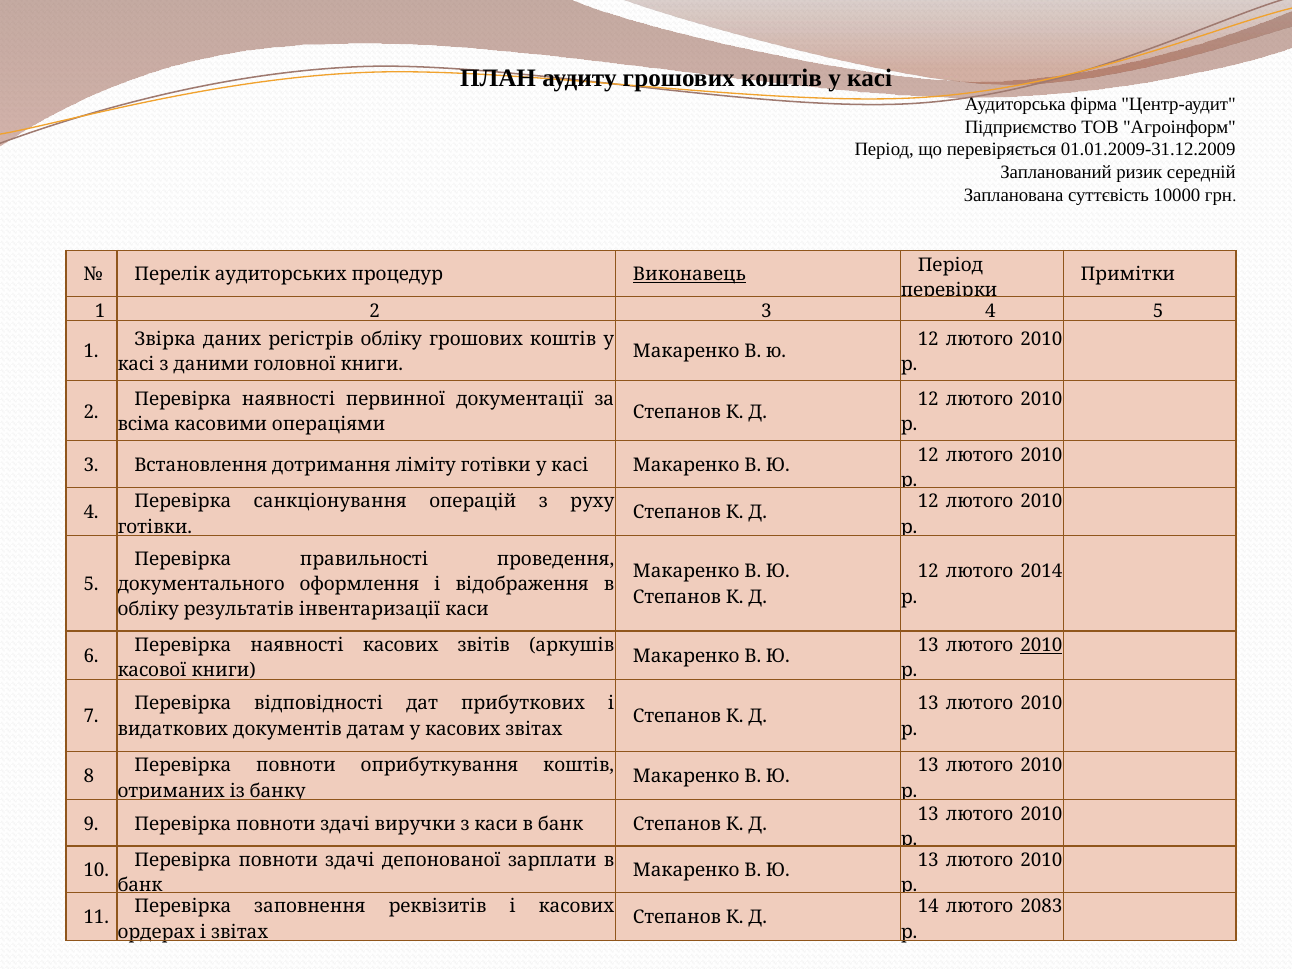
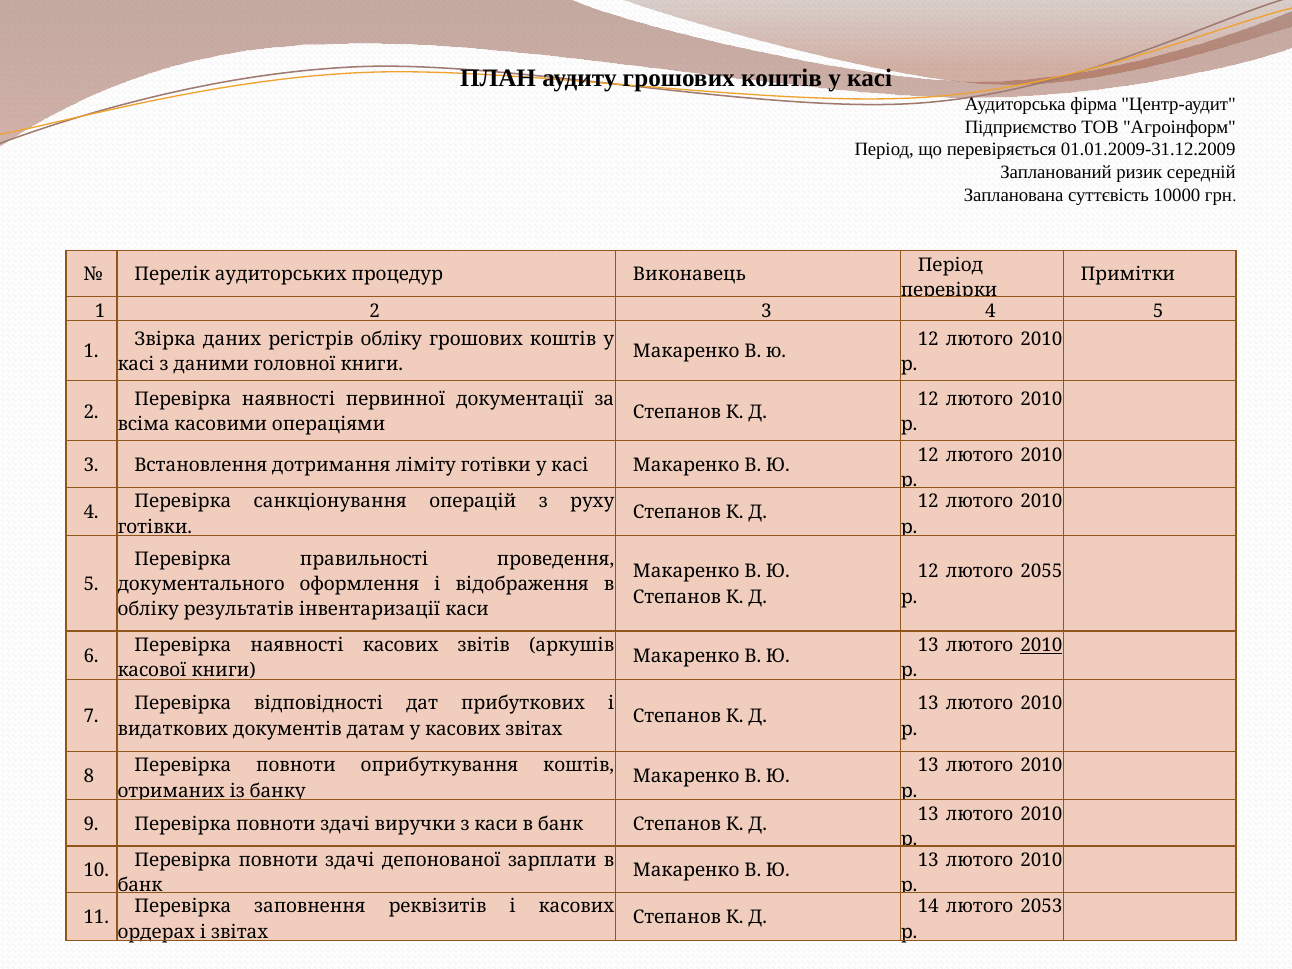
Виконавець underline: present -> none (689, 275)
2014: 2014 -> 2055 (1041, 572)
2083: 2083 -> 2053 (1041, 907)
